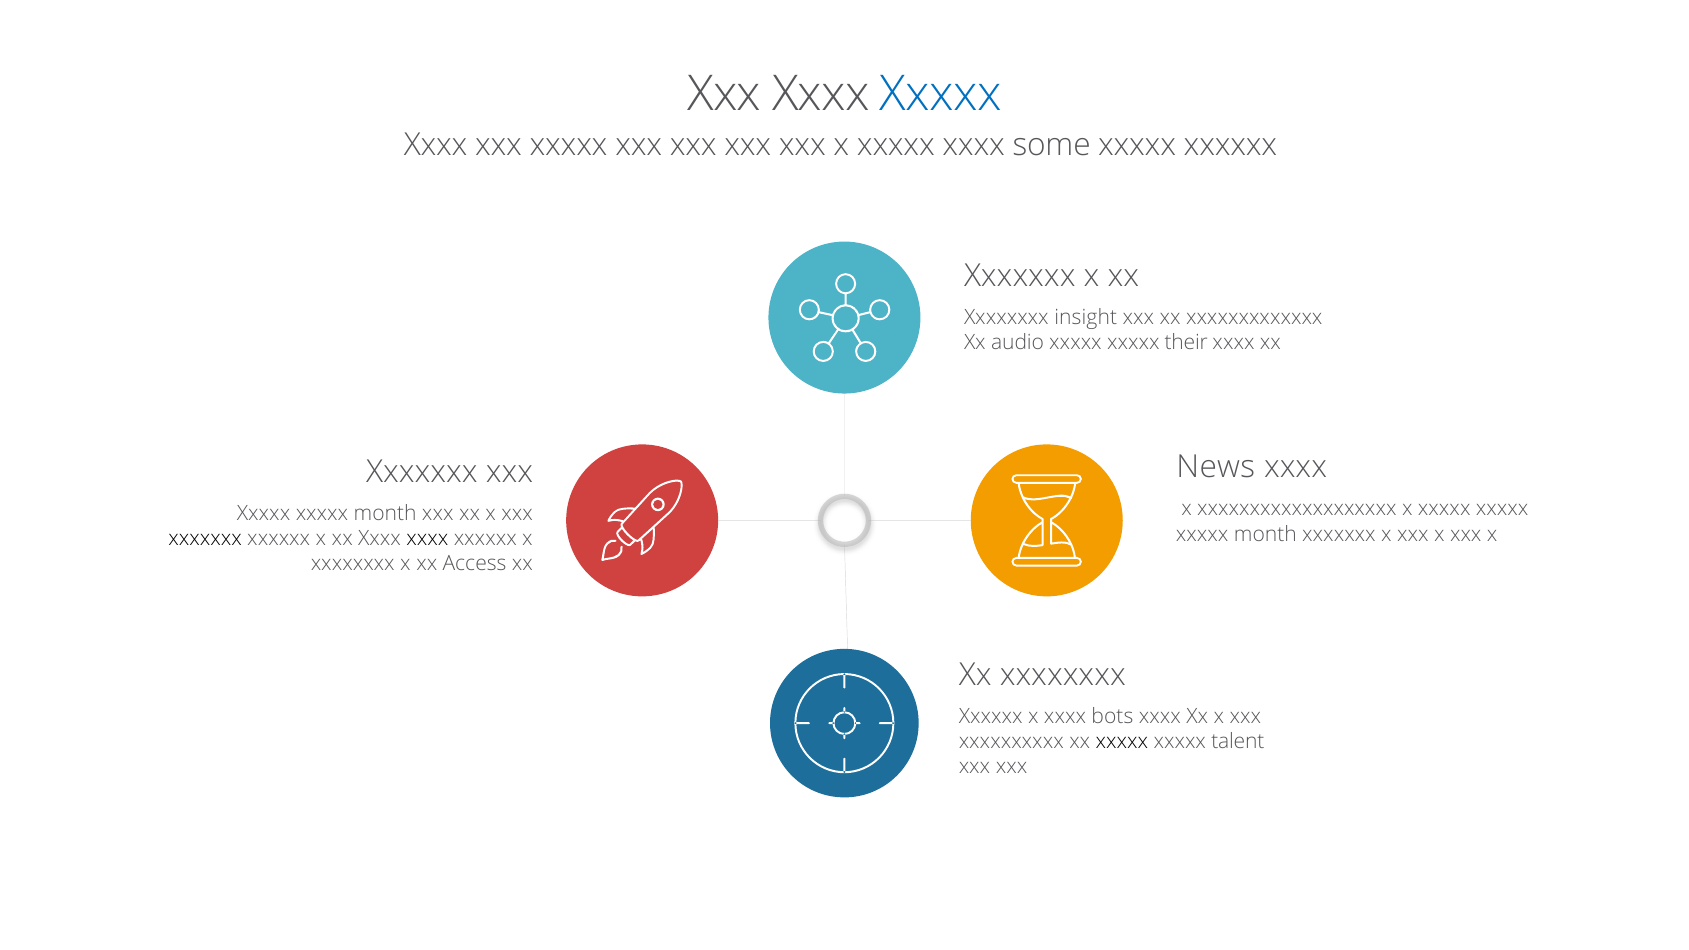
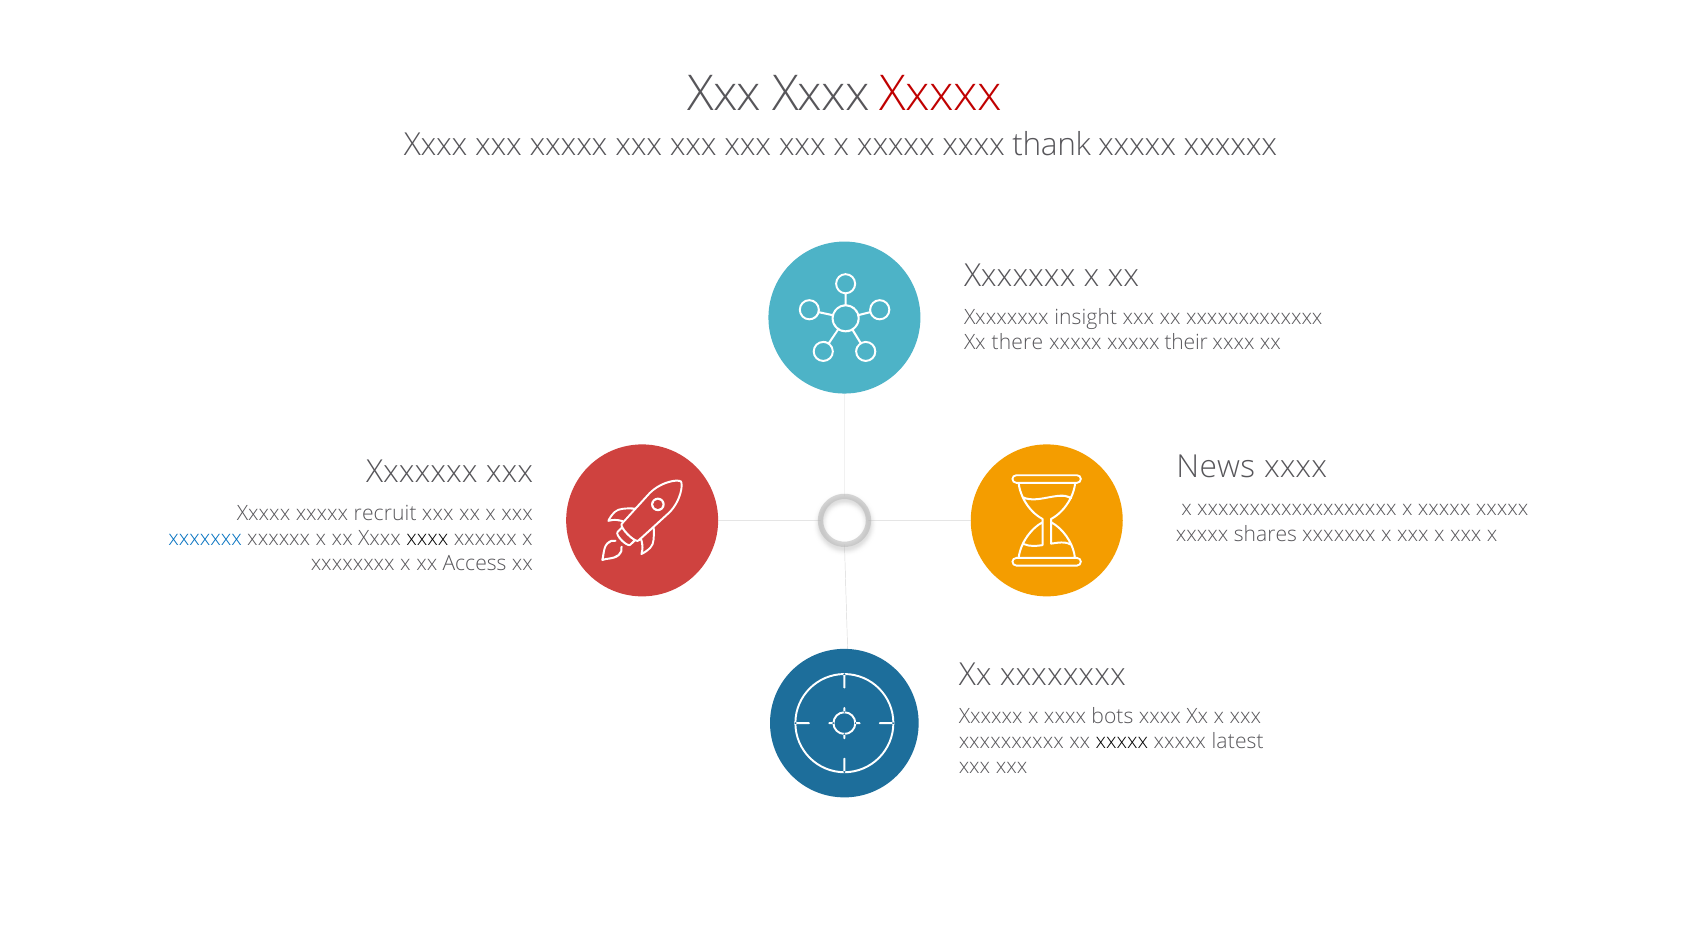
Xxxxx colour: blue -> red (941, 94)
some: some -> thank (1052, 145)
audio: audio -> there (1017, 342)
month: month -> recruit (385, 513)
month: month -> shares (1265, 534)
xxxxxxx colour: black -> blue (205, 539)
talent: talent -> latest (1238, 741)
